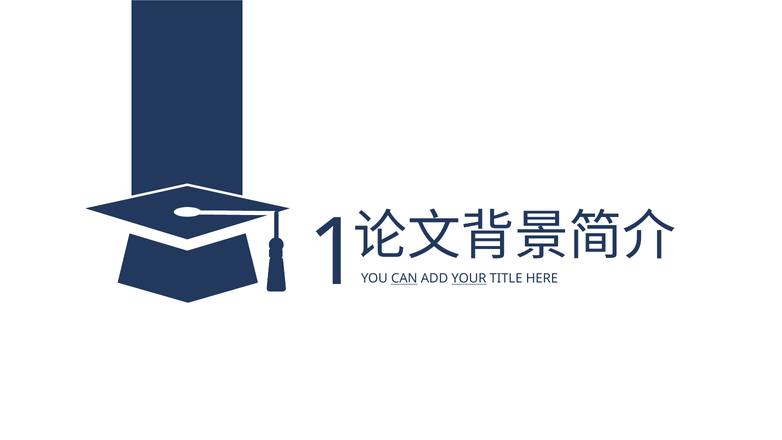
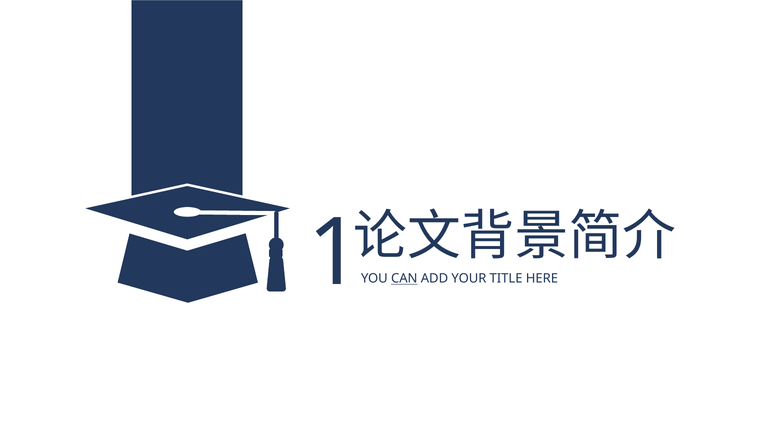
YOUR underline: present -> none (469, 279)
